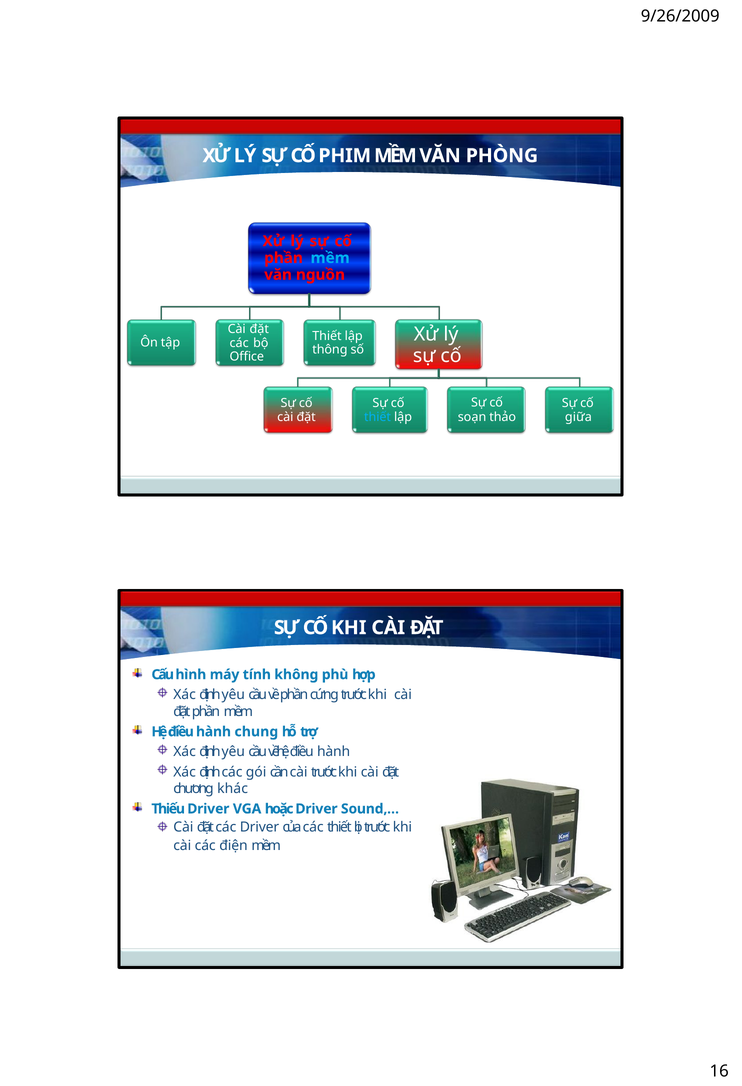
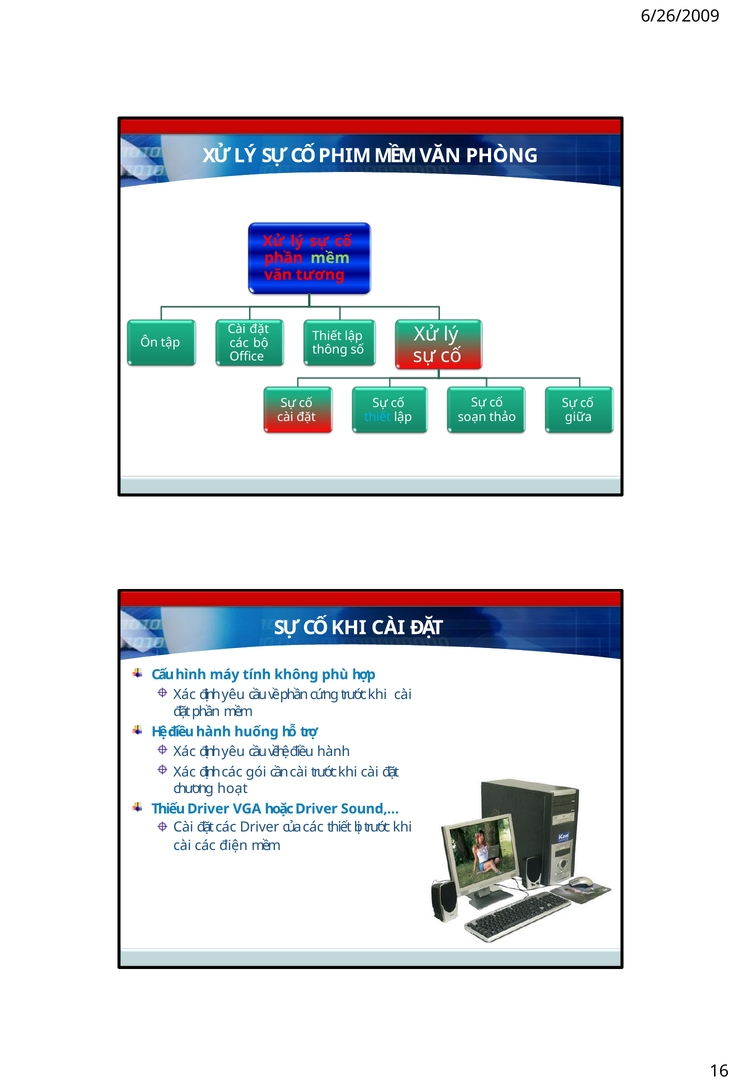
9/26/2009: 9/26/2009 -> 6/26/2009 (680, 16)
mềm colour: light blue -> light green (330, 258)
nguồn: nguồn -> tương (320, 275)
chung: chung -> huống (256, 732)
khác: khác -> hoạt (233, 789)
